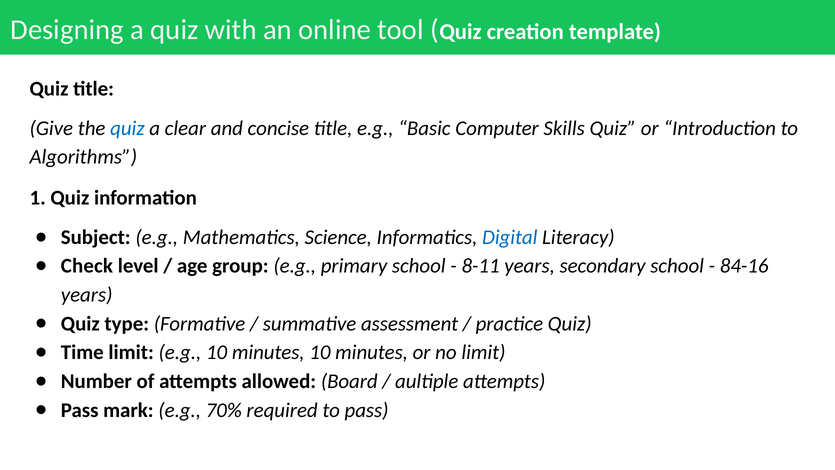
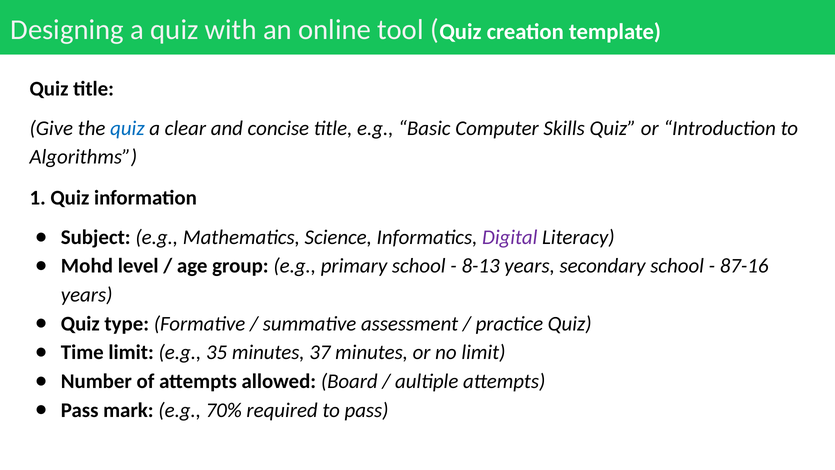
Digital colour: blue -> purple (510, 237)
Check: Check -> Mohd (87, 266)
8-11: 8-11 -> 8-13 (481, 266)
84-16: 84-16 -> 87-16 (744, 266)
e.g 10: 10 -> 35 (217, 352)
minutes 10: 10 -> 37 (320, 352)
